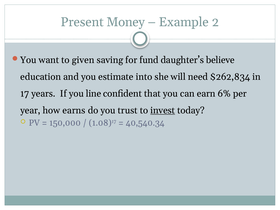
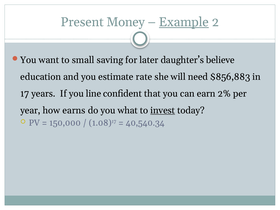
Example underline: none -> present (184, 22)
given: given -> small (83, 60)
fund: fund -> later (149, 60)
into: into -> rate (144, 77)
$262,834: $262,834 -> $856,883 (230, 77)
6%: 6% -> 2% (224, 94)
trust: trust -> what (128, 110)
